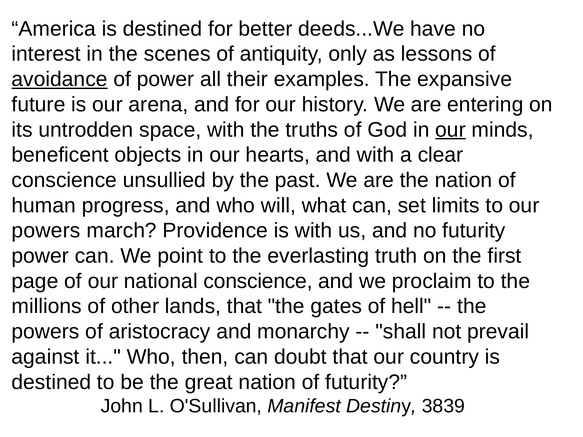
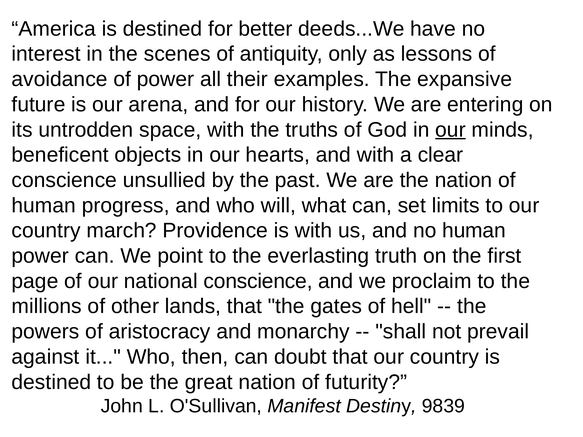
avoidance underline: present -> none (60, 79)
powers: powers -> country (46, 231)
no futurity: futurity -> human (474, 231)
3839: 3839 -> 9839 (443, 406)
